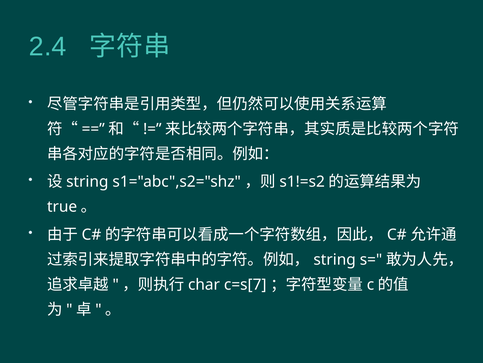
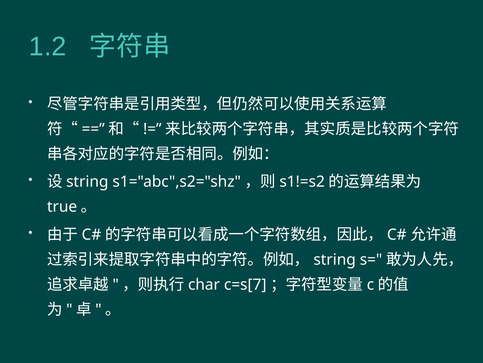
2.4: 2.4 -> 1.2 (48, 47)
